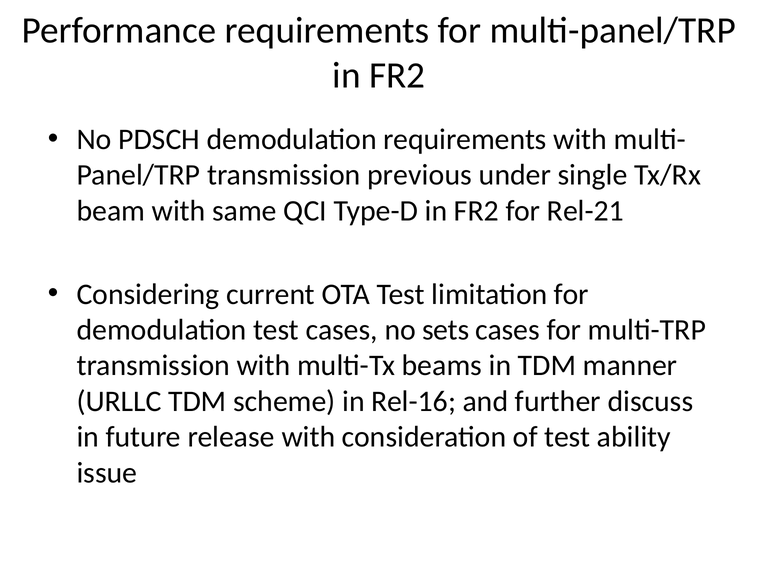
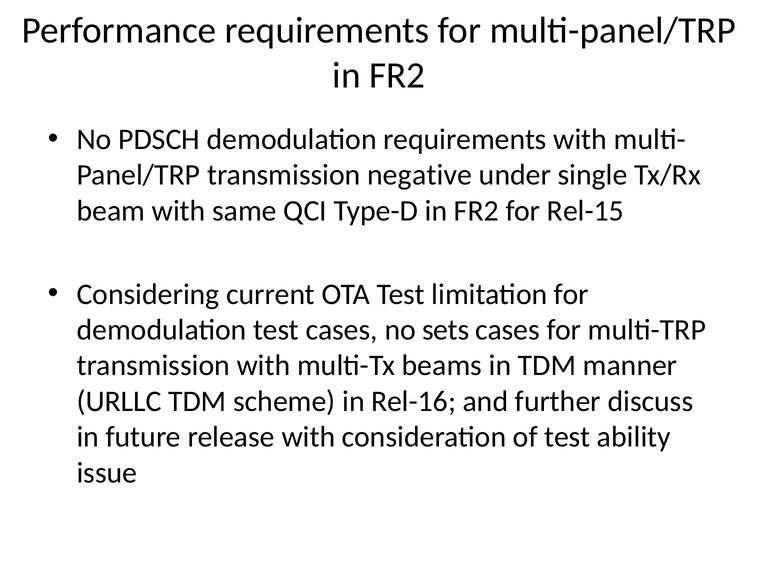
previous: previous -> negative (420, 175)
Rel-21: Rel-21 -> Rel-15 (585, 211)
